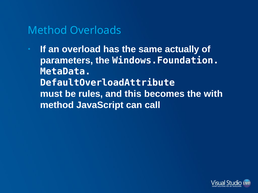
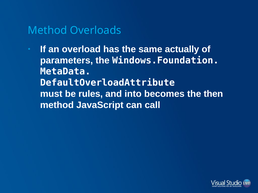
this: this -> into (133, 94)
with: with -> then (213, 94)
